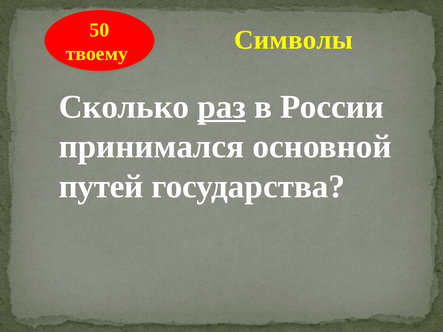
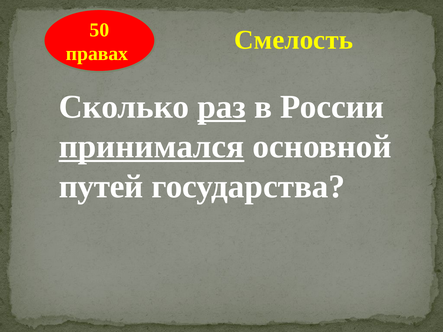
Символы: Символы -> Смелость (294, 40)
твоему: твоему -> правах (97, 54)
принимался underline: none -> present (151, 147)
